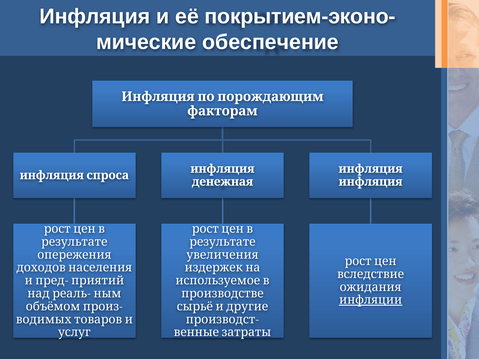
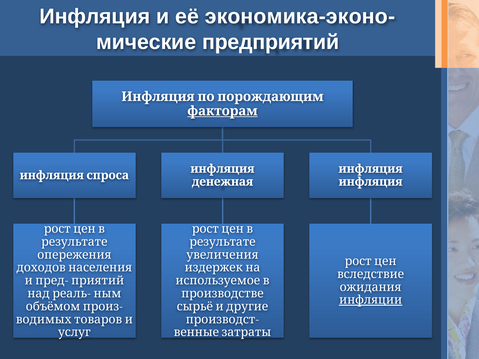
покрытием-эконо-: покрытием-эконо- -> экономика-эконо- (300, 17)
обеспечение: обеспечение -> предприятий (271, 42)
факторам underline: none -> present (222, 111)
